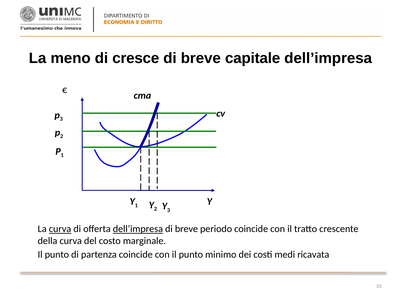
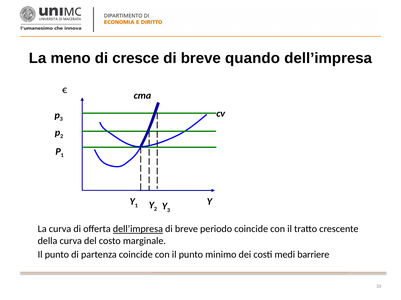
capitale: capitale -> quando (253, 58)
curva underline: present -> none (60, 230)
ricavata: ricavata -> barriere (313, 255)
